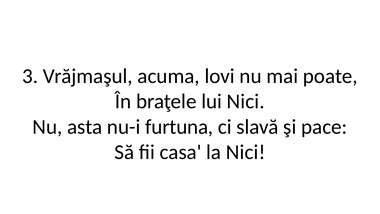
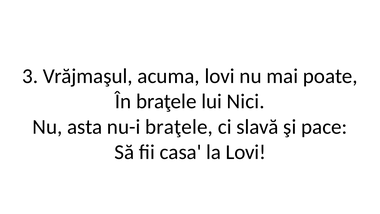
nu-i furtuna: furtuna -> braţele (179, 127)
la Nici: Nici -> Lovi (246, 152)
